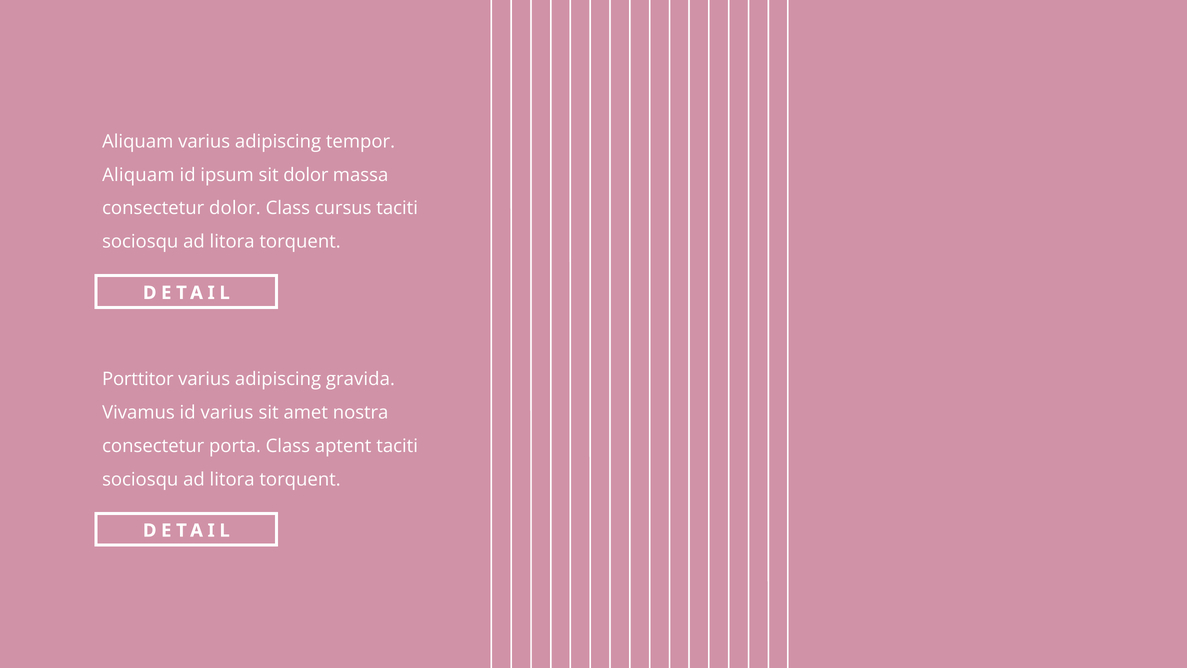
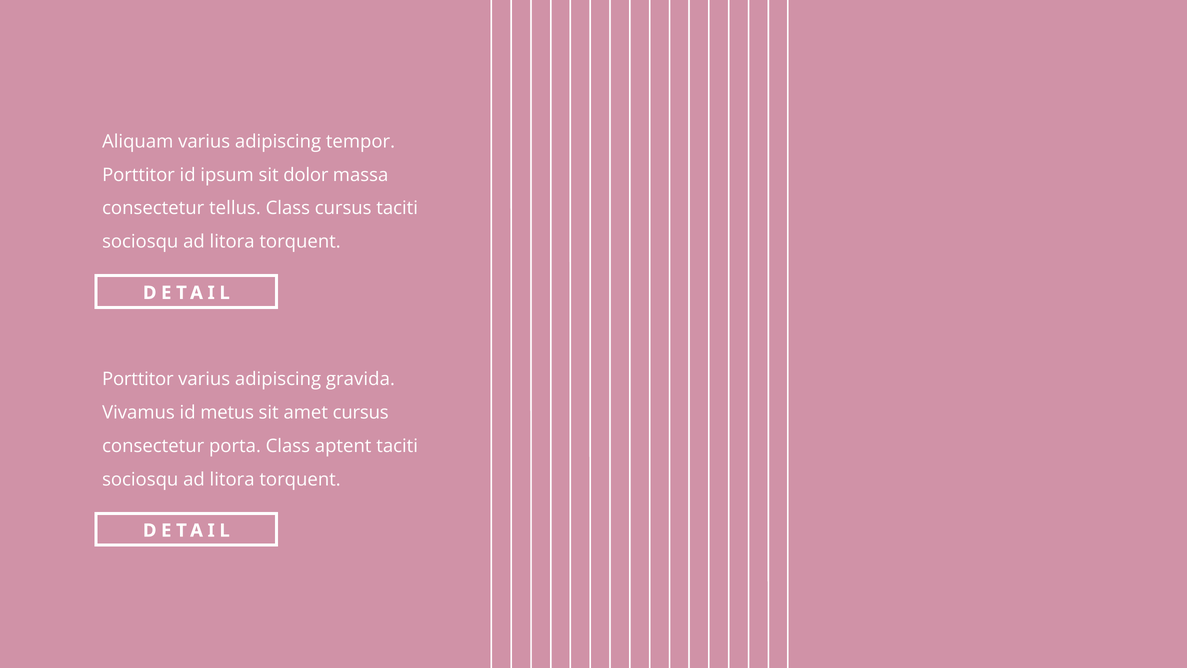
Aliquam: Aliquam -> Porttitor (138, 175)
consectetur dolor: dolor -> tellus (235, 208)
id varius: varius -> metus (227, 412)
amet nostra: nostra -> cursus (361, 412)
